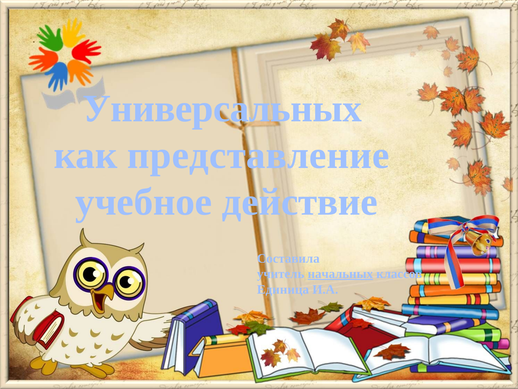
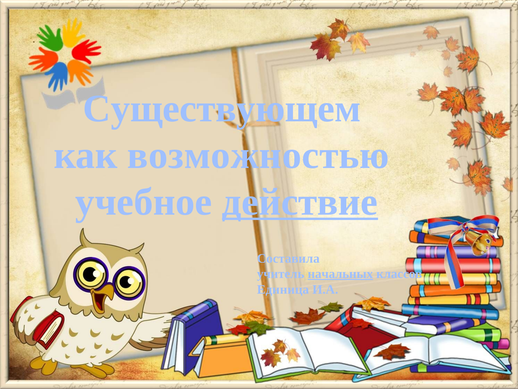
Универсальных: Универсальных -> Существующем (222, 109)
представление: представление -> возможностью (258, 155)
действие underline: none -> present (300, 202)
